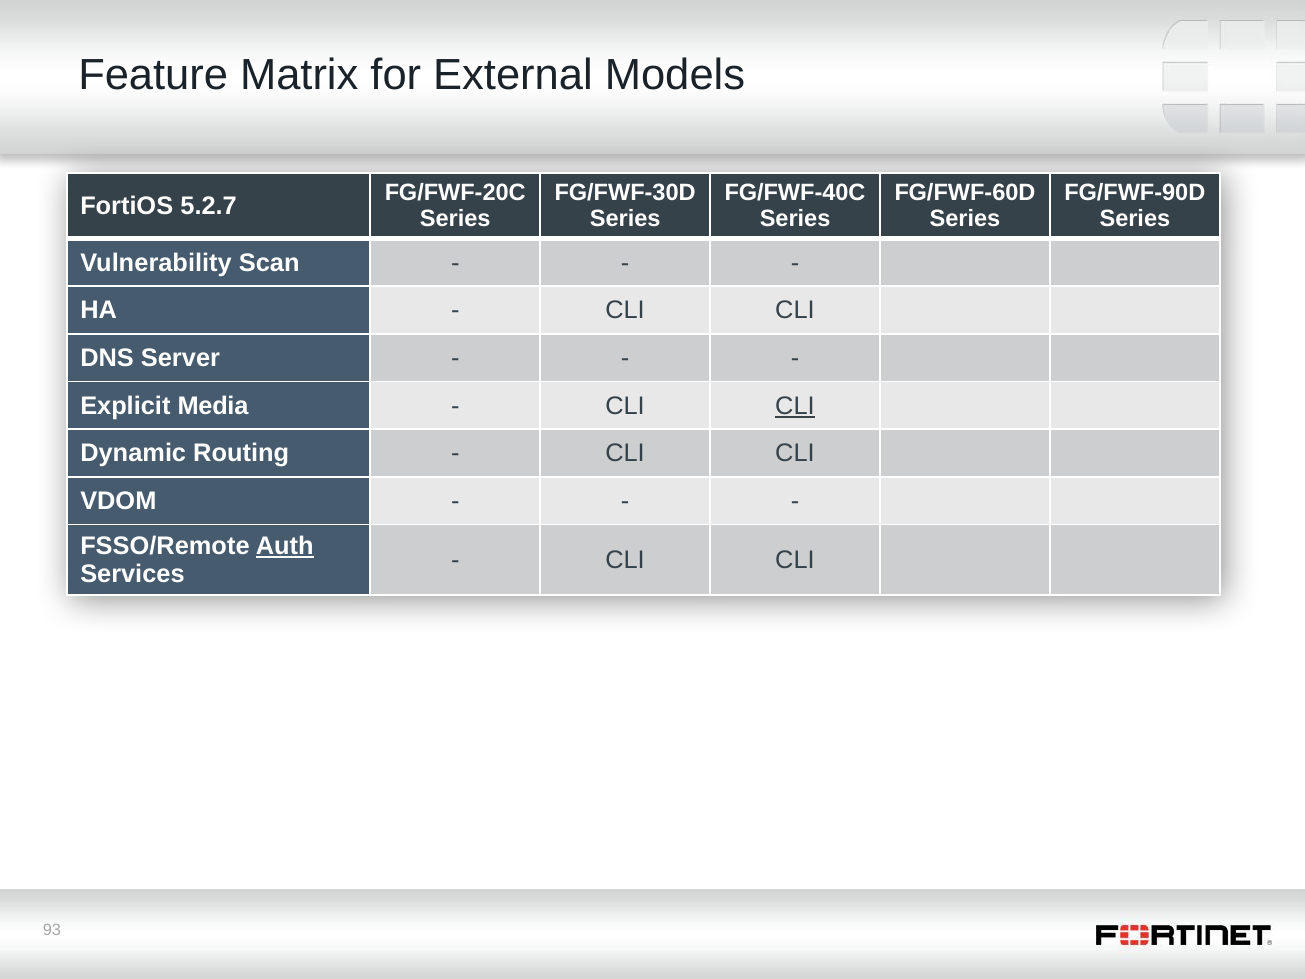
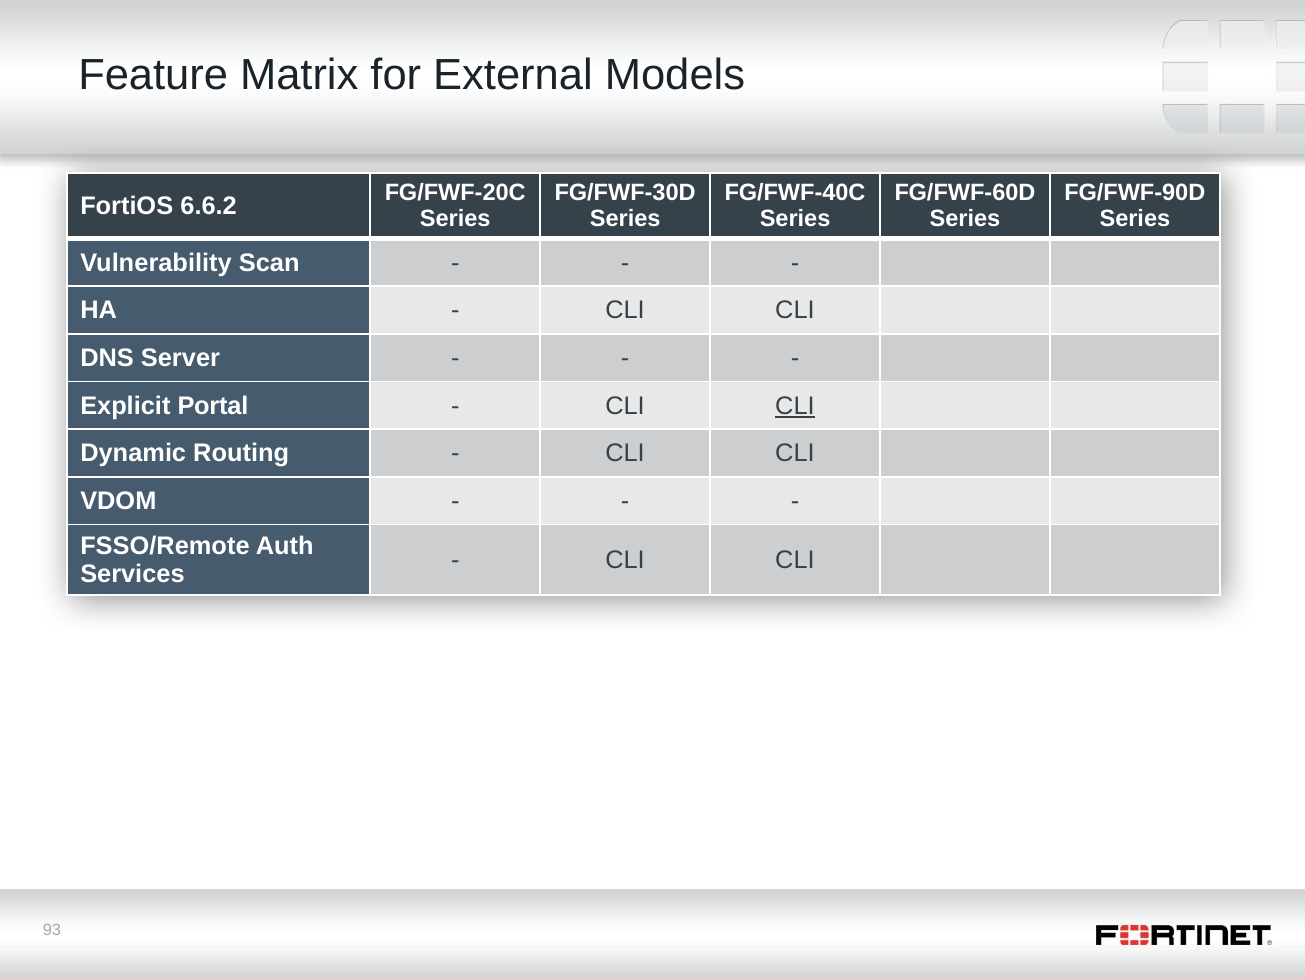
5.2.7: 5.2.7 -> 6.6.2 (209, 206)
Media: Media -> Portal (213, 406)
Auth underline: present -> none (285, 546)
